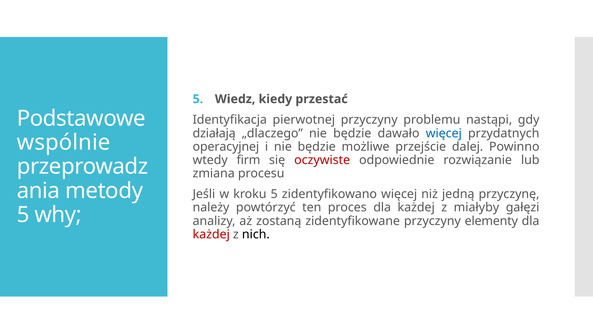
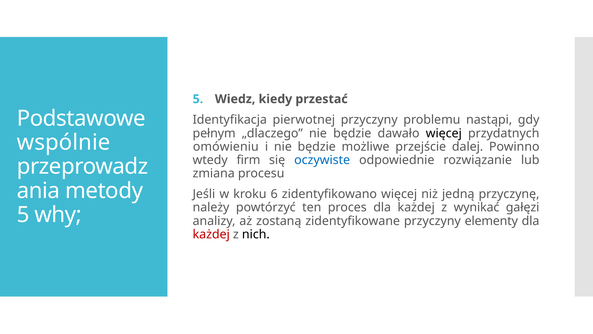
działają: działają -> pełnym (214, 133)
więcej colour: blue -> black (444, 133)
operacyjnej: operacyjnej -> omówieniu (226, 146)
oczywiste colour: red -> blue (322, 160)
kroku 5: 5 -> 6 (274, 194)
miałyby: miałyby -> wynikać (477, 207)
